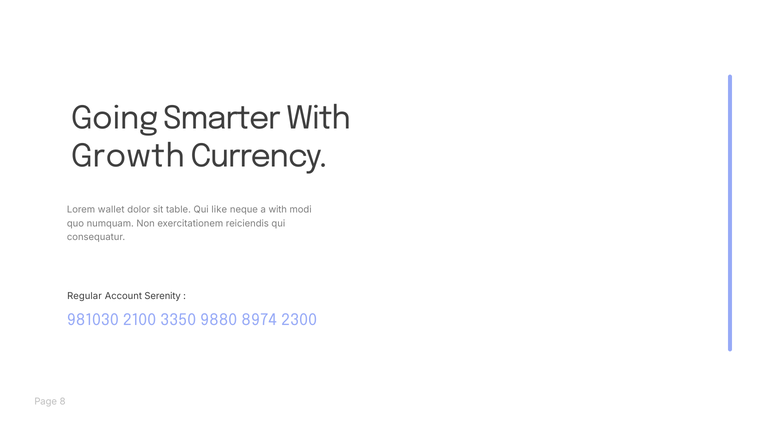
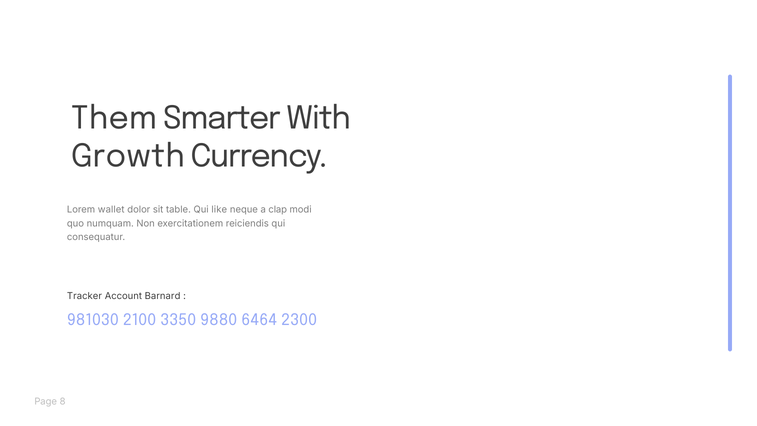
Going: Going -> Them (114, 118)
a with: with -> clap (278, 210)
Regular: Regular -> Tracker (84, 296)
Serenity: Serenity -> Barnard (163, 296)
8974: 8974 -> 6464 (259, 320)
